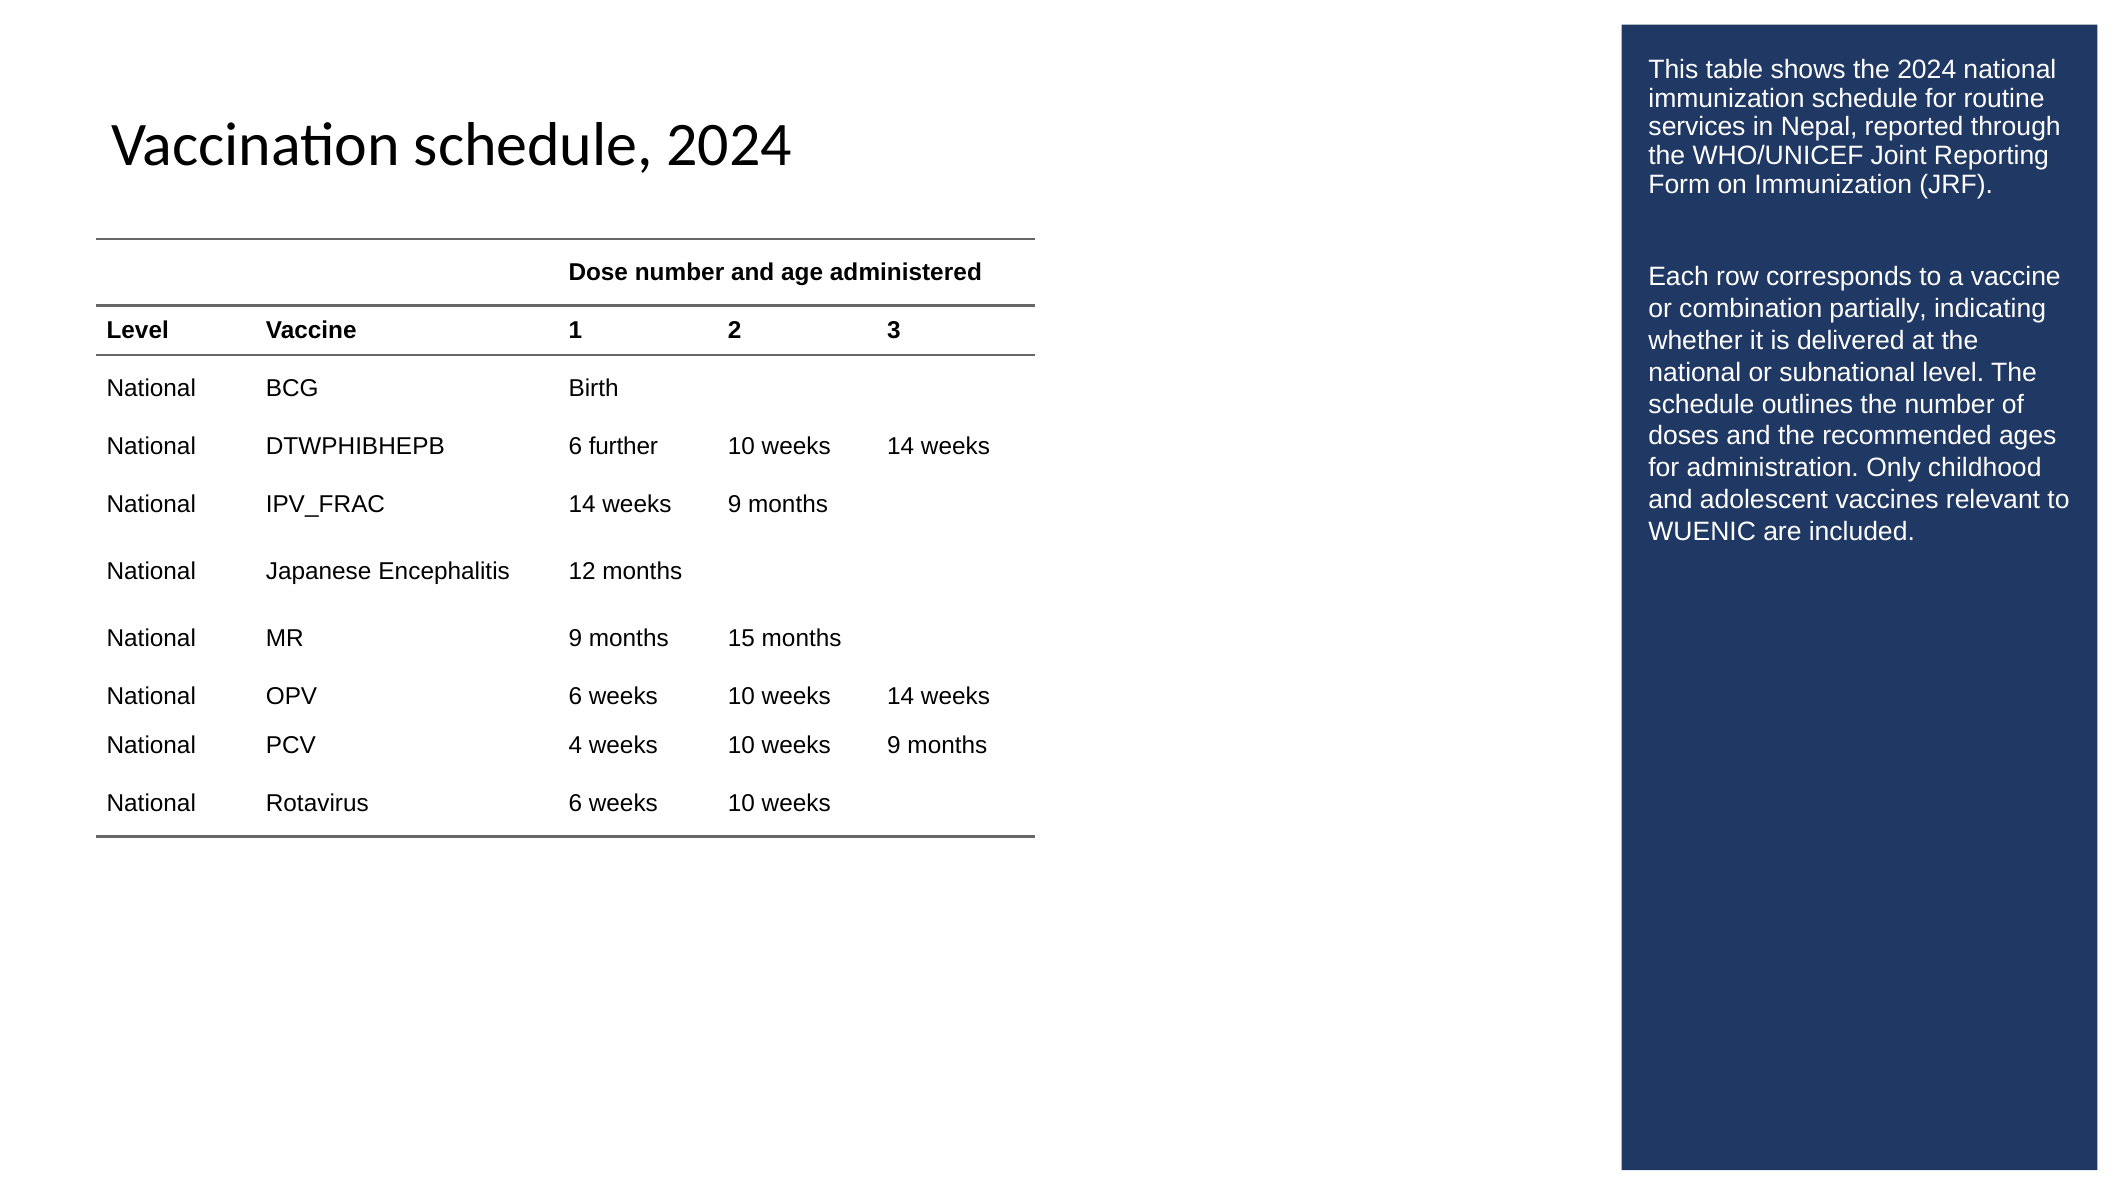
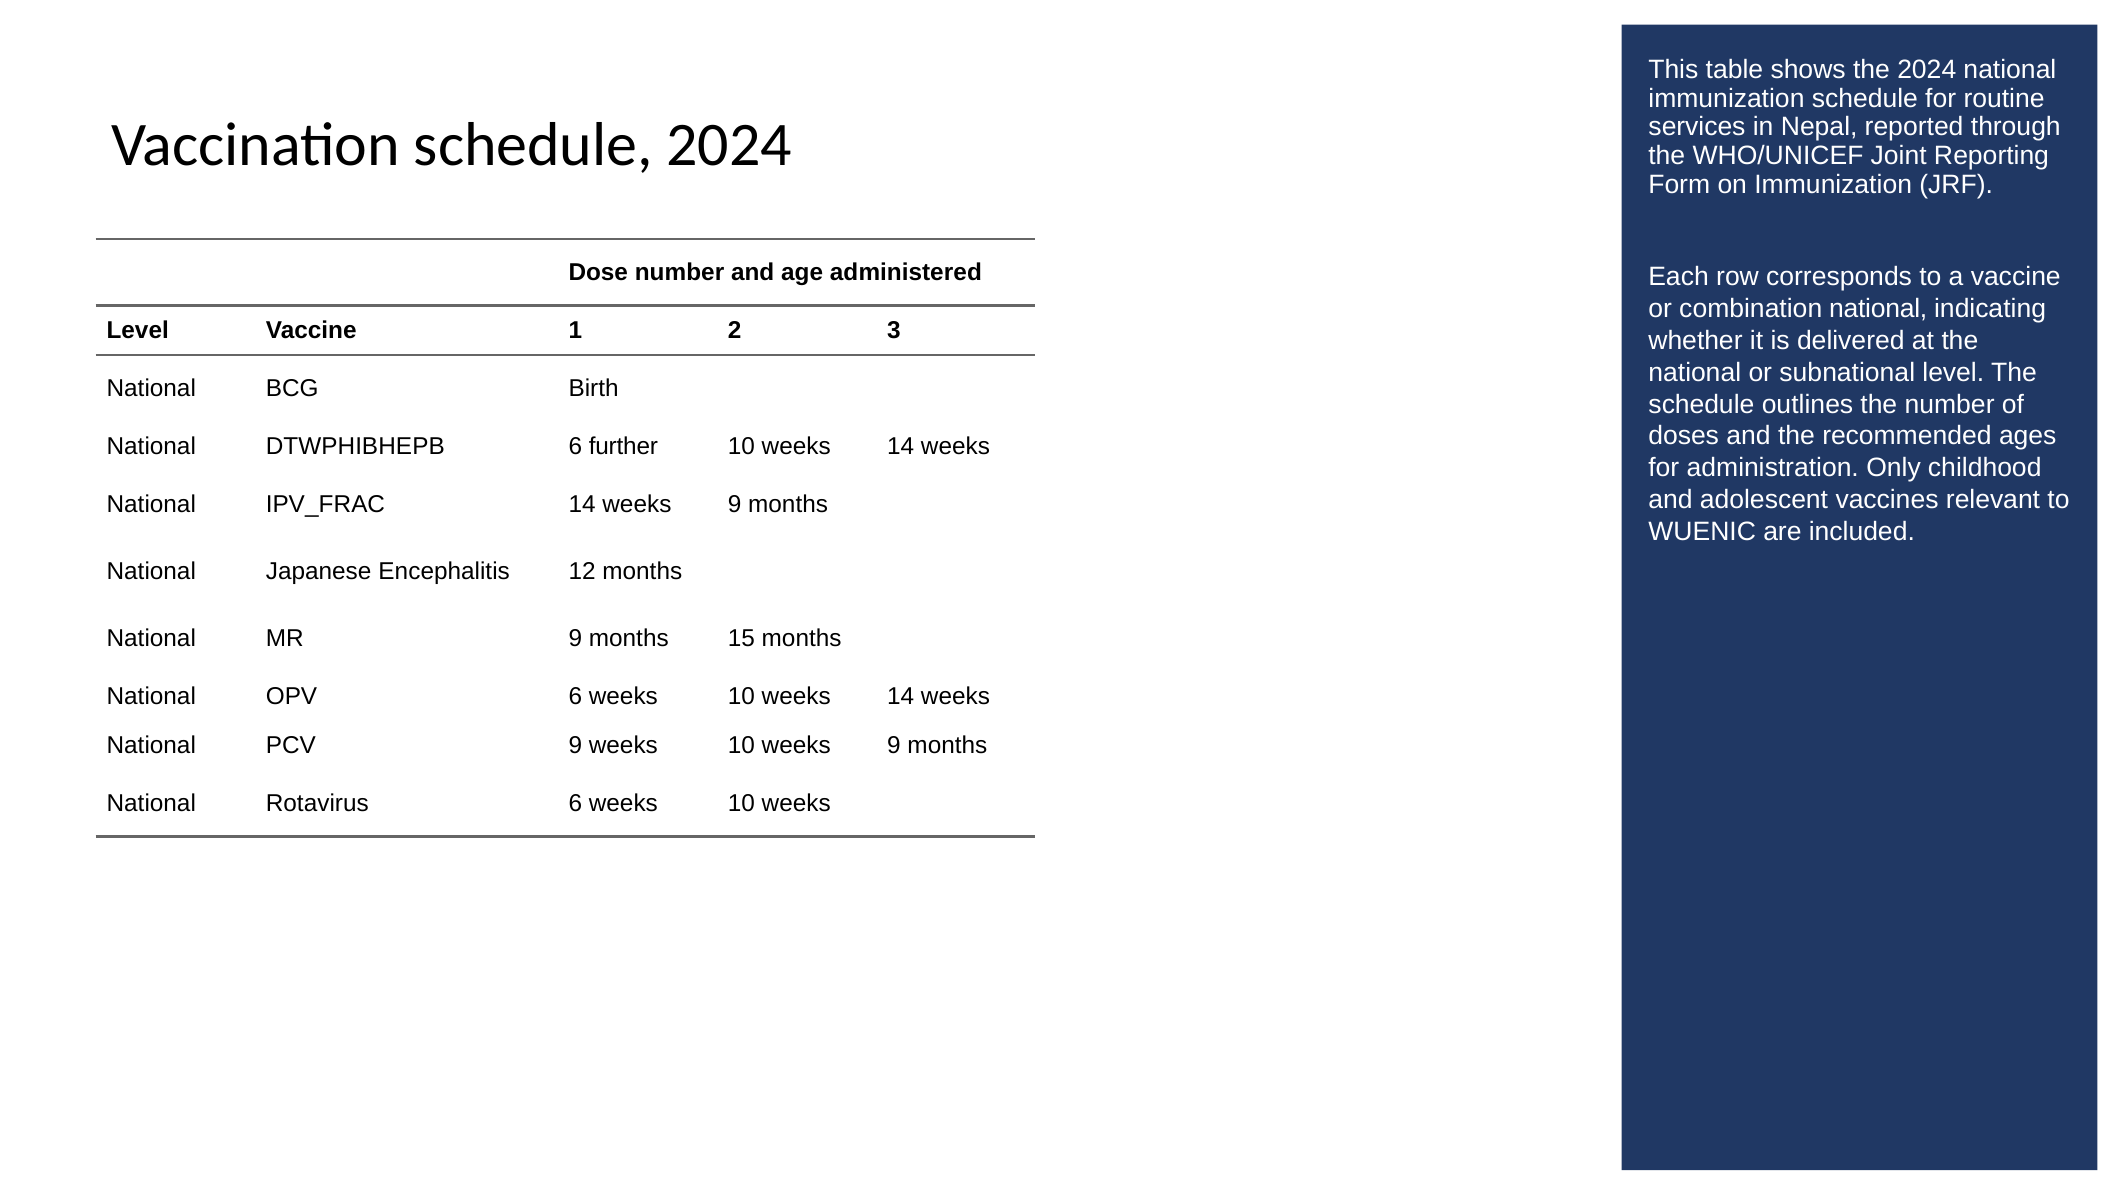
combination partially: partially -> national (1878, 309)
PCV 4: 4 -> 9 (575, 745)
